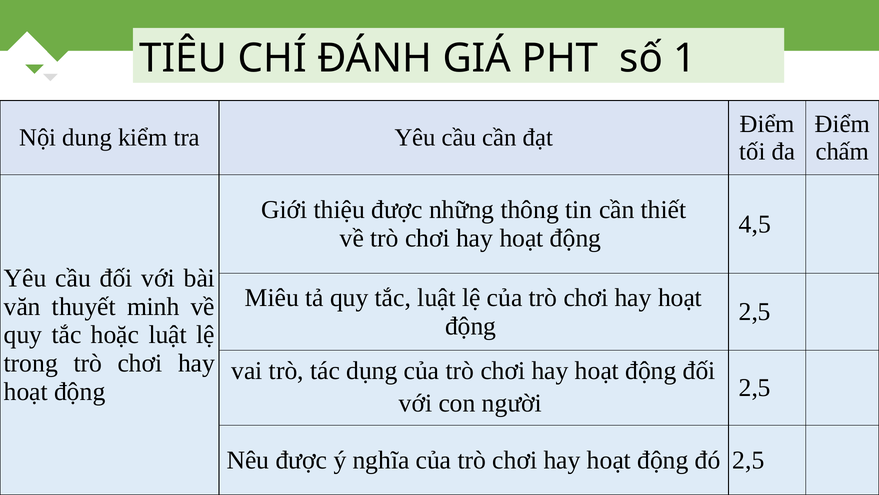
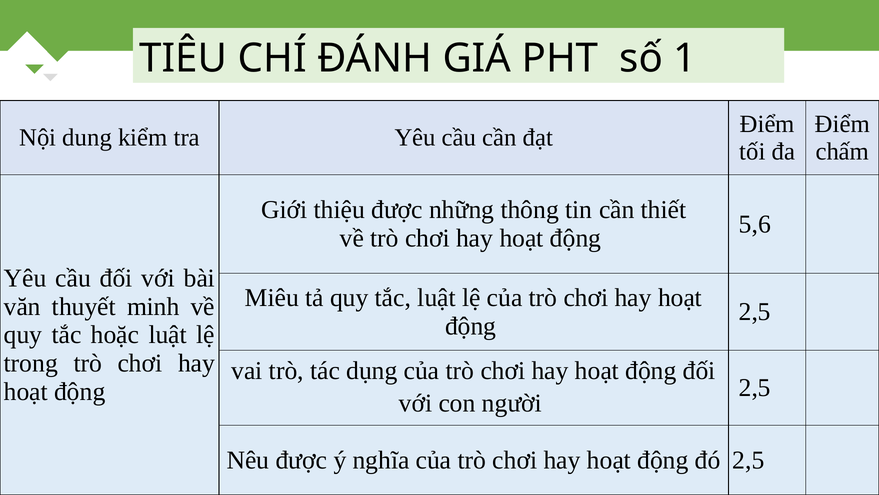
4,5: 4,5 -> 5,6 (755, 224)
